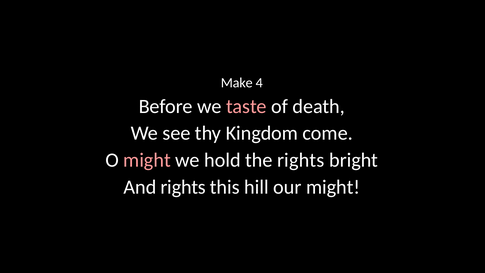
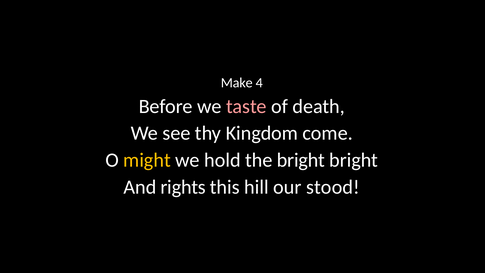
might colour: pink -> yellow (147, 160)
the rights: rights -> bright (301, 160)
our might: might -> stood (333, 187)
